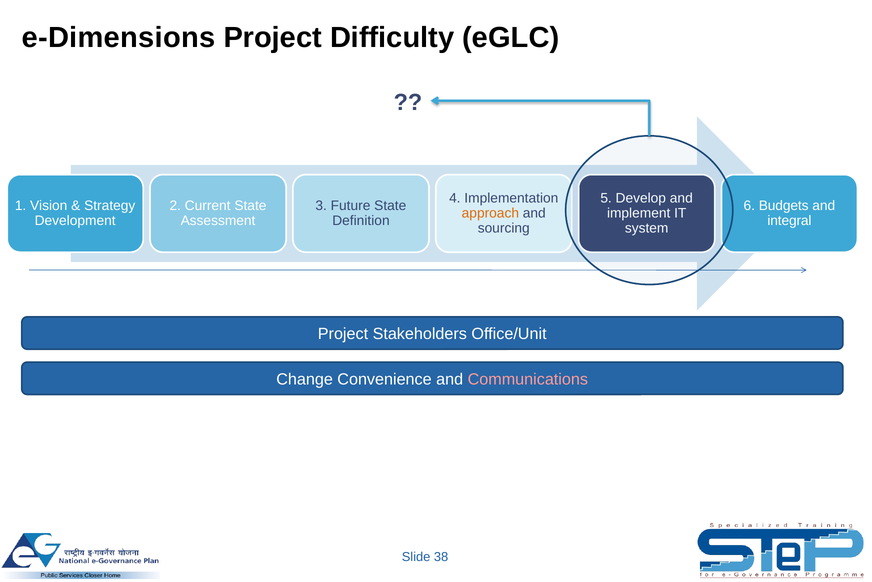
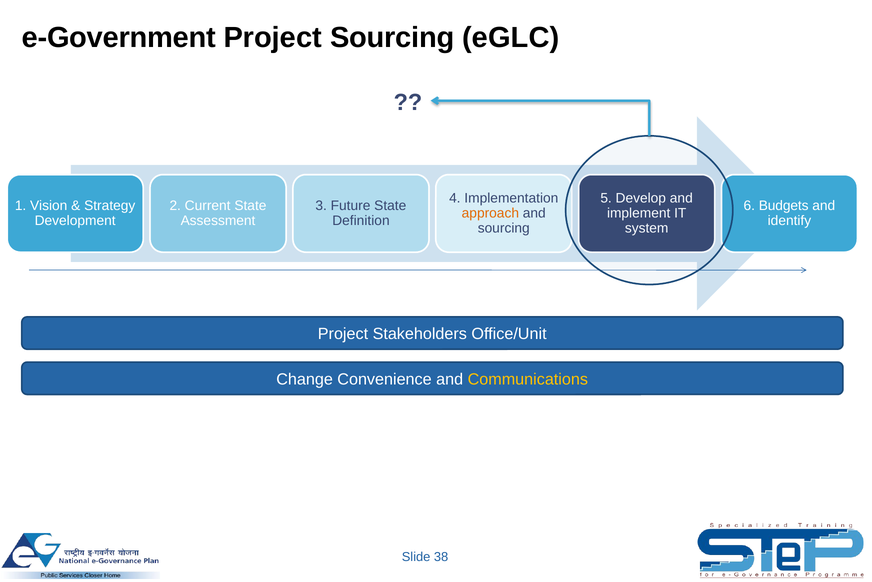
e-Dimensions: e-Dimensions -> e-Government (119, 38)
Project Difficulty: Difficulty -> Sourcing (392, 38)
integral: integral -> identify (789, 220)
Communications colour: pink -> yellow (528, 379)
